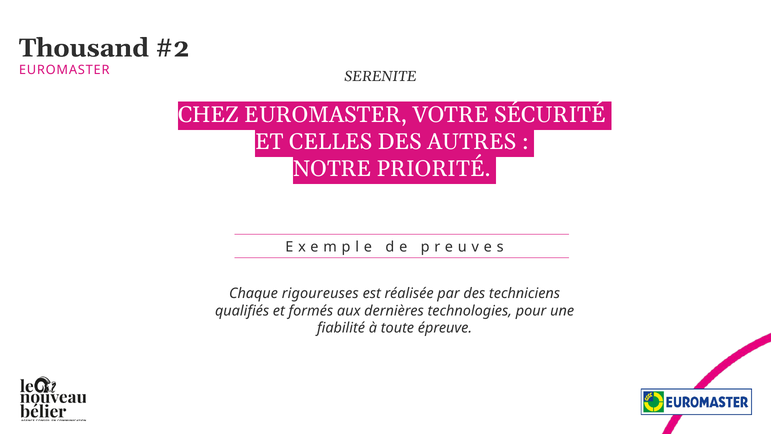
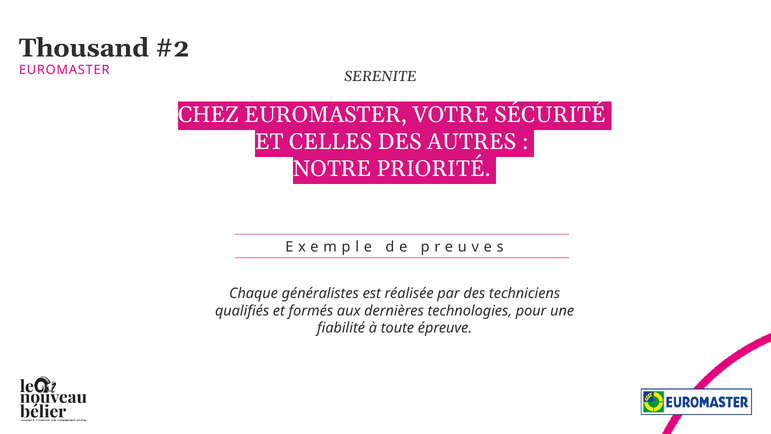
rigoureuses: rigoureuses -> généralistes (320, 293)
